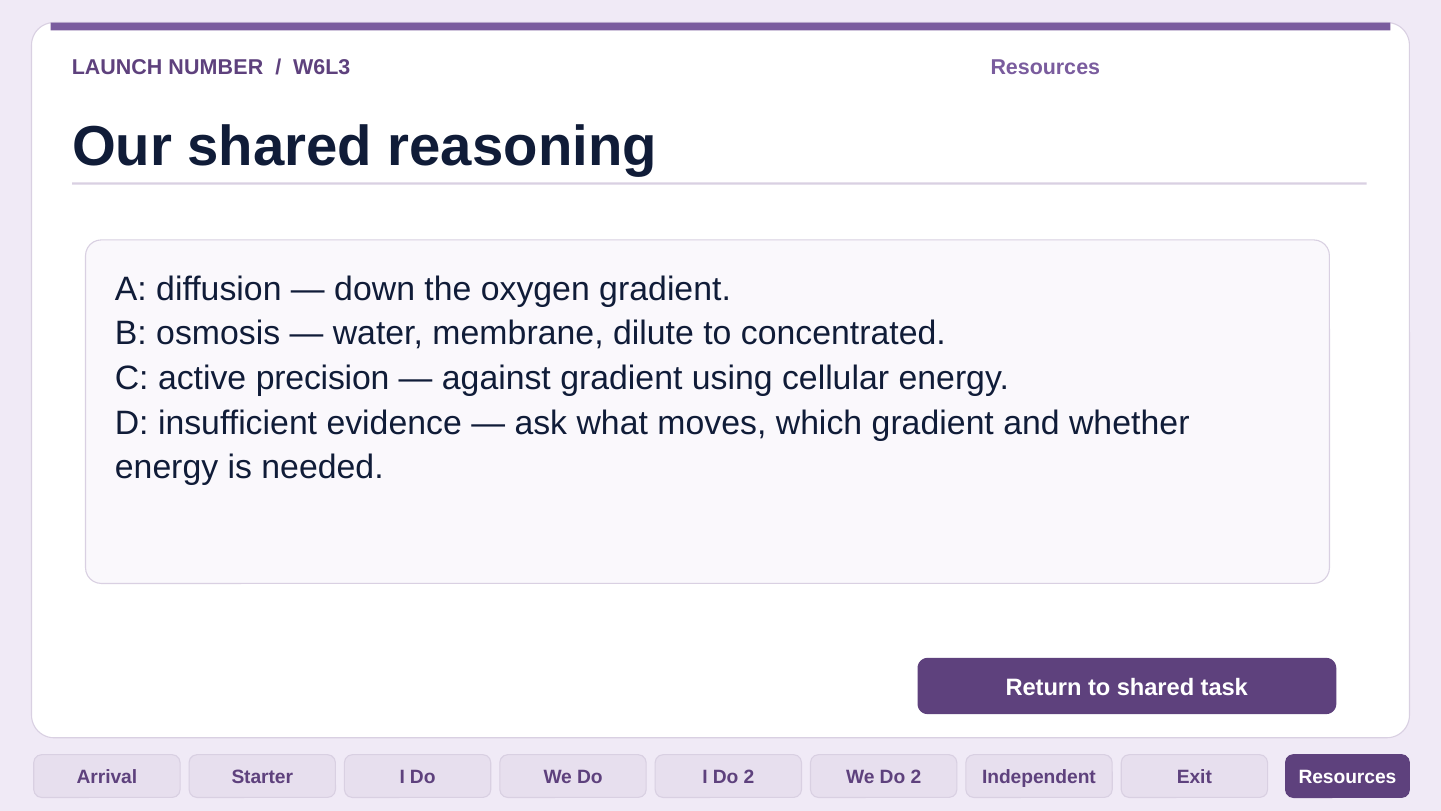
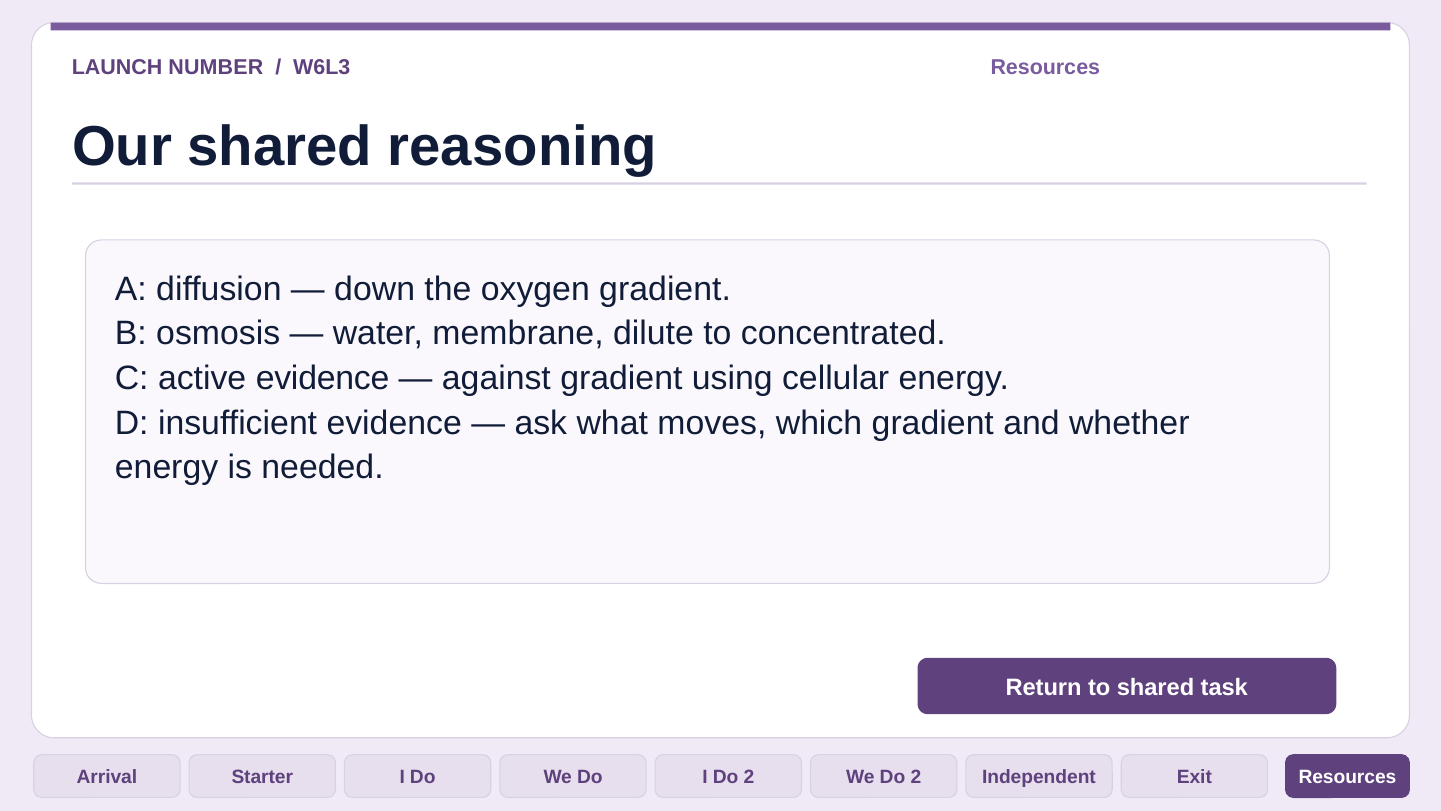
active precision: precision -> evidence (323, 378)
